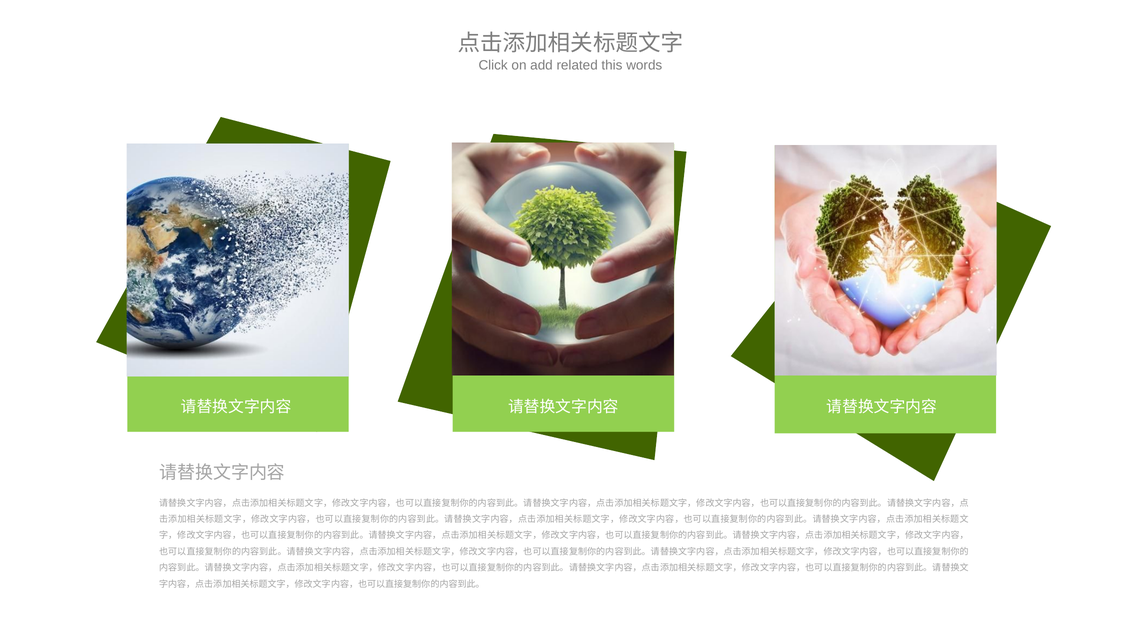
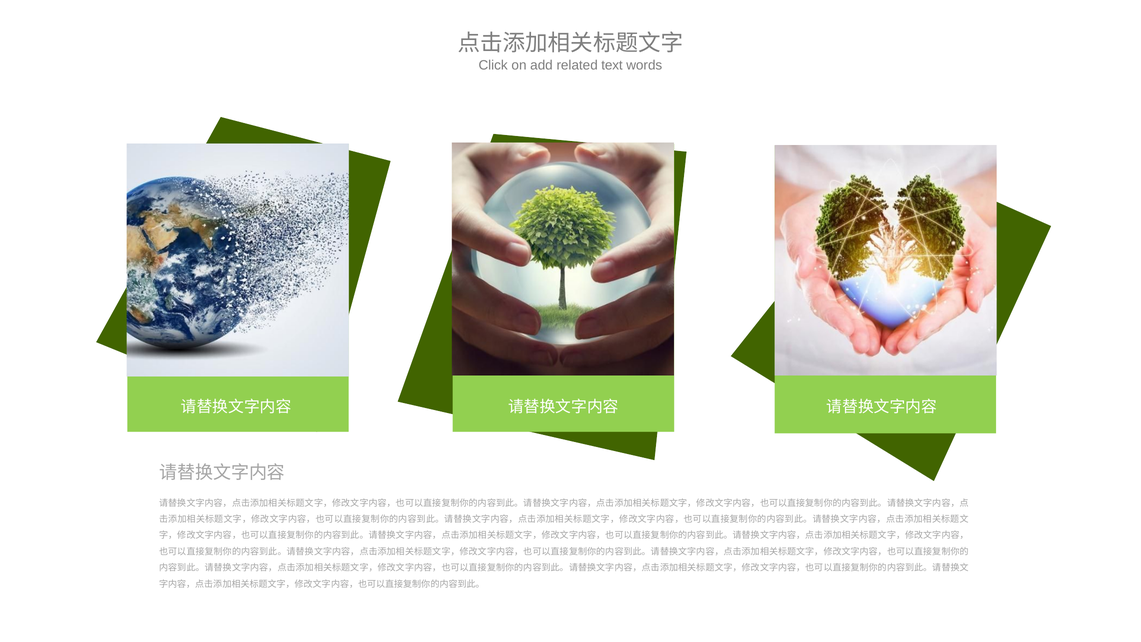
this: this -> text (612, 65)
